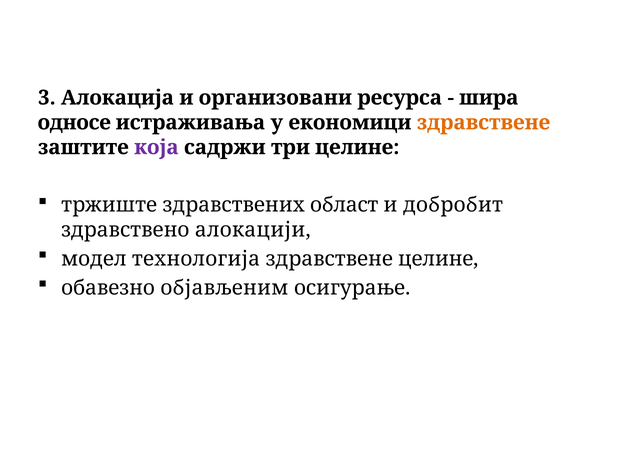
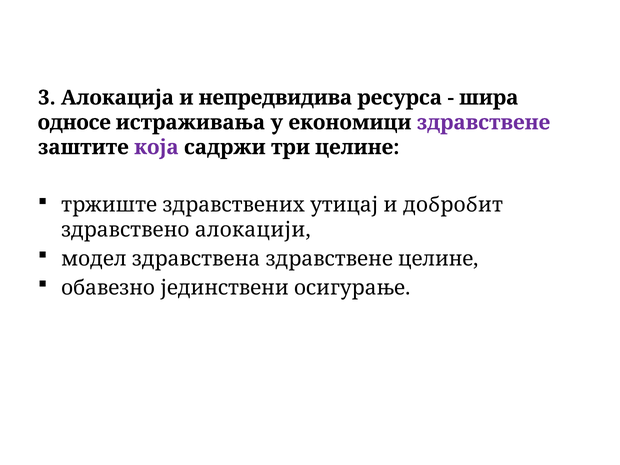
организовани: организовани -> непредвидива (275, 98)
здравствене colour: orange -> purple (483, 123)
област: област -> утицај (344, 205)
технологија: технологија -> здравствена (196, 259)
објављеним: објављеним -> јединствени (225, 288)
